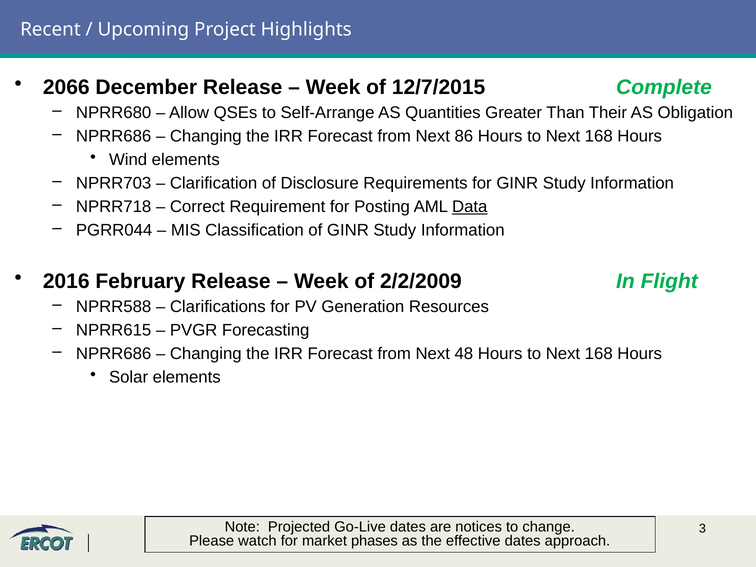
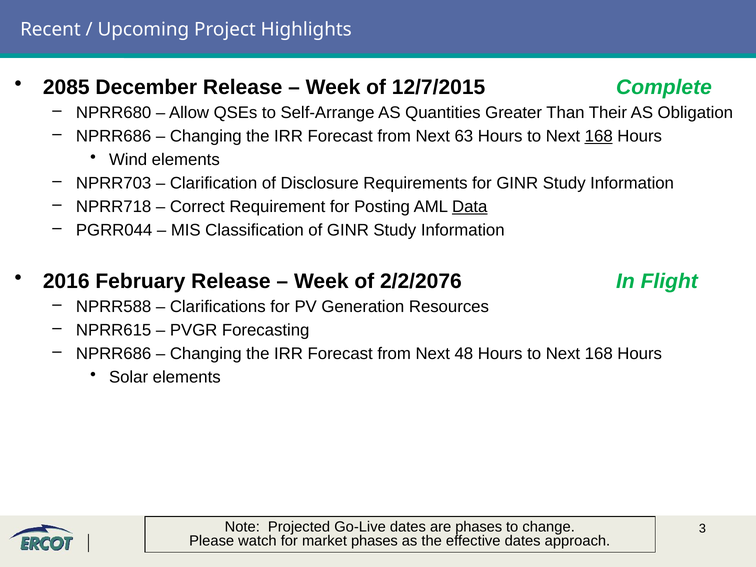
2066: 2066 -> 2085 (66, 87)
86: 86 -> 63 (464, 136)
168 underline: none -> present (599, 136)
2/2/2009: 2/2/2009 -> 2/2/2076 (421, 281)
are notices: notices -> phases (479, 527)
